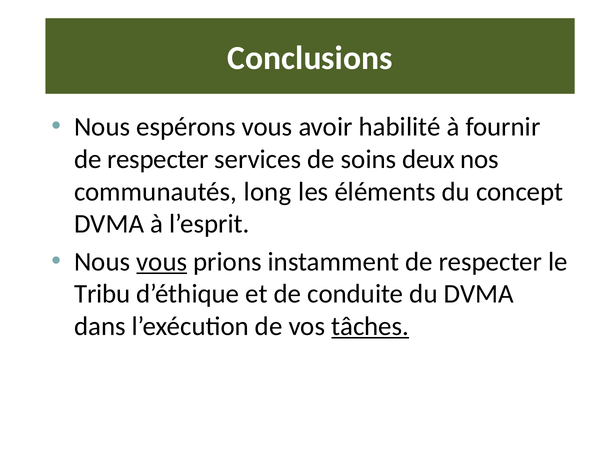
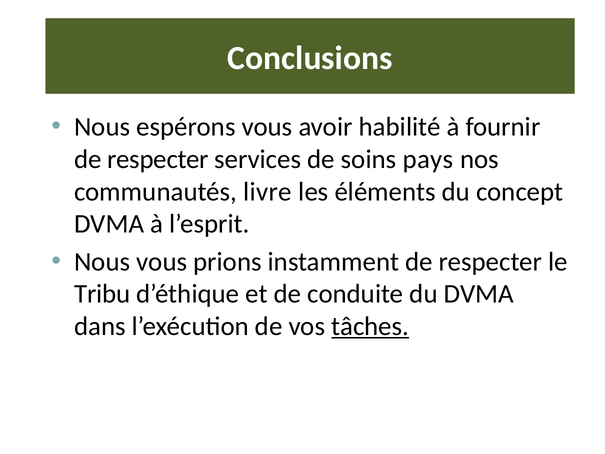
deux: deux -> pays (428, 159)
long: long -> livre (268, 192)
vous underline: present -> none (162, 262)
